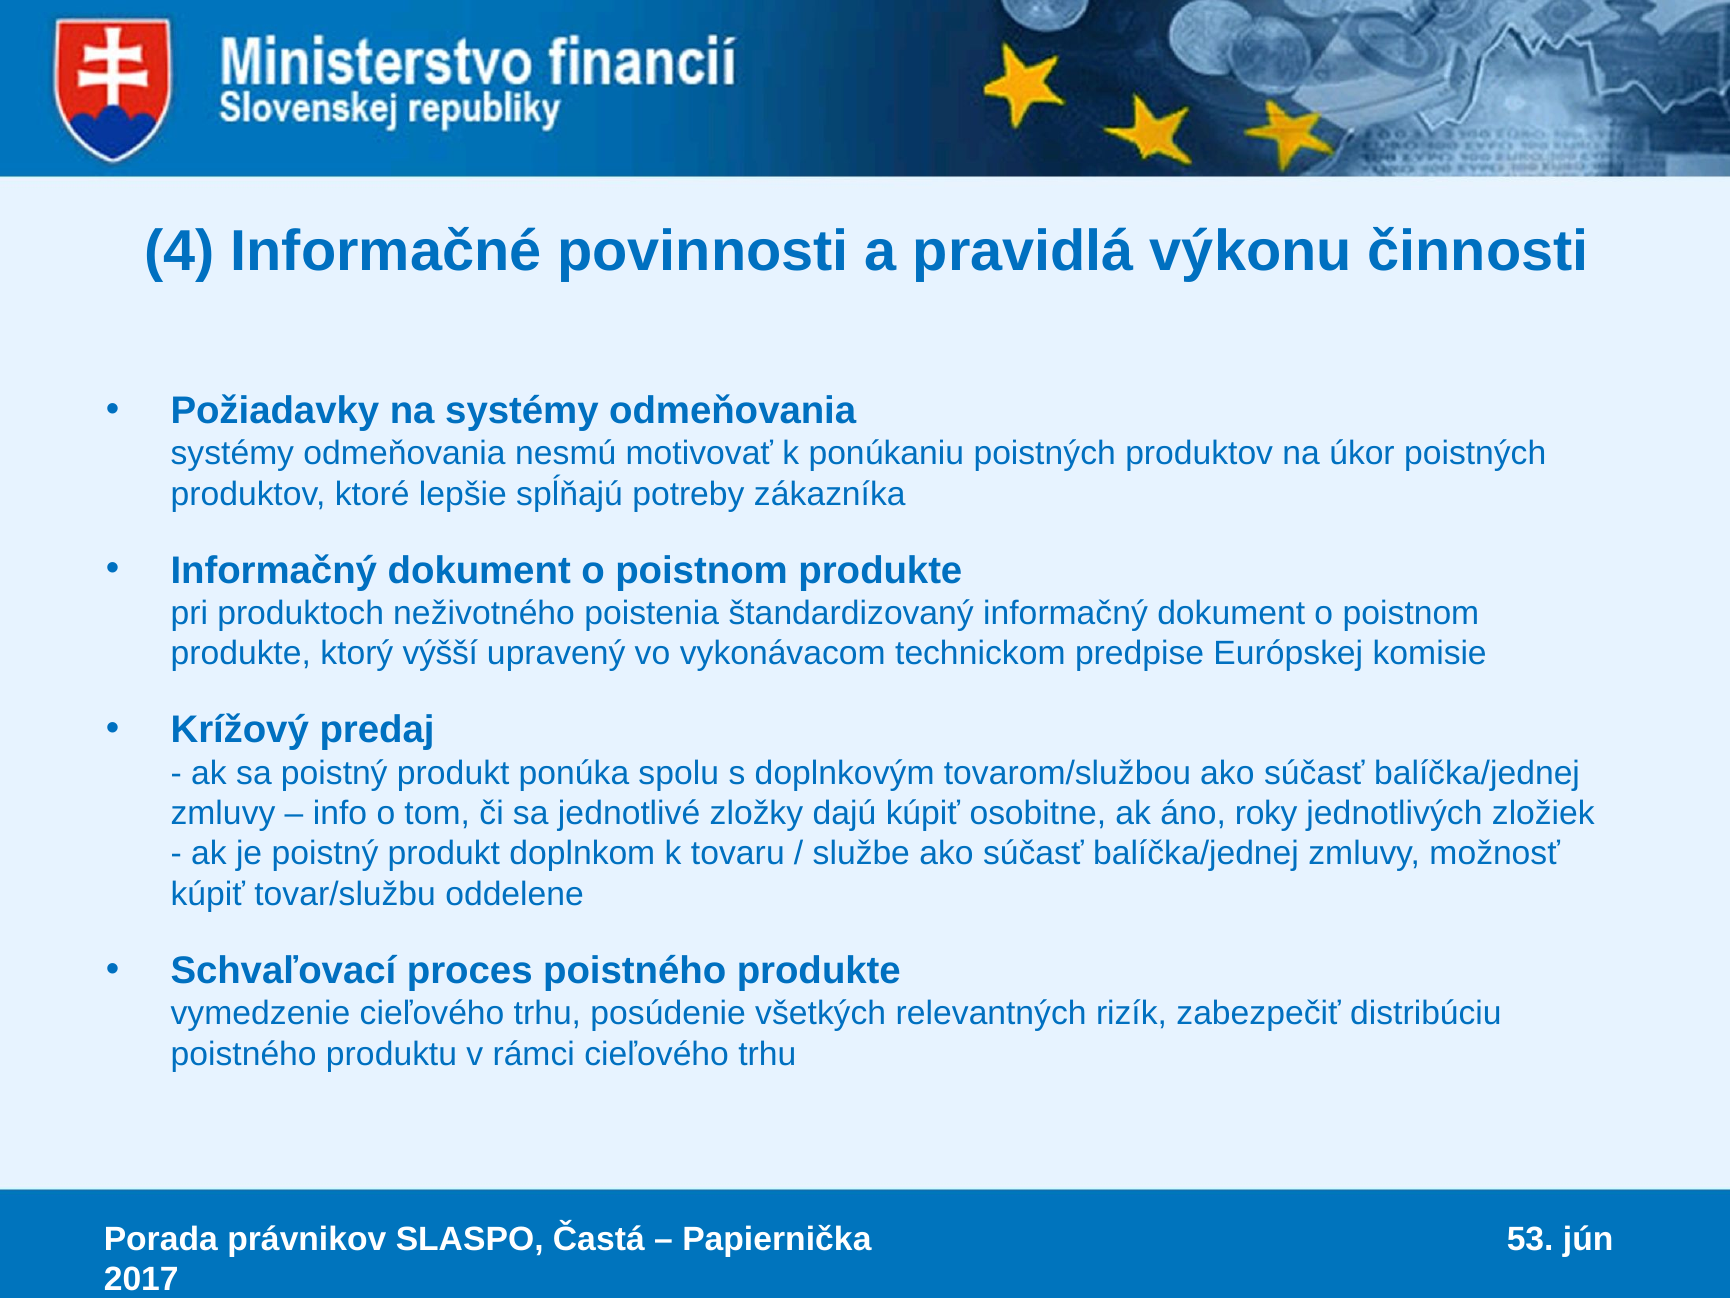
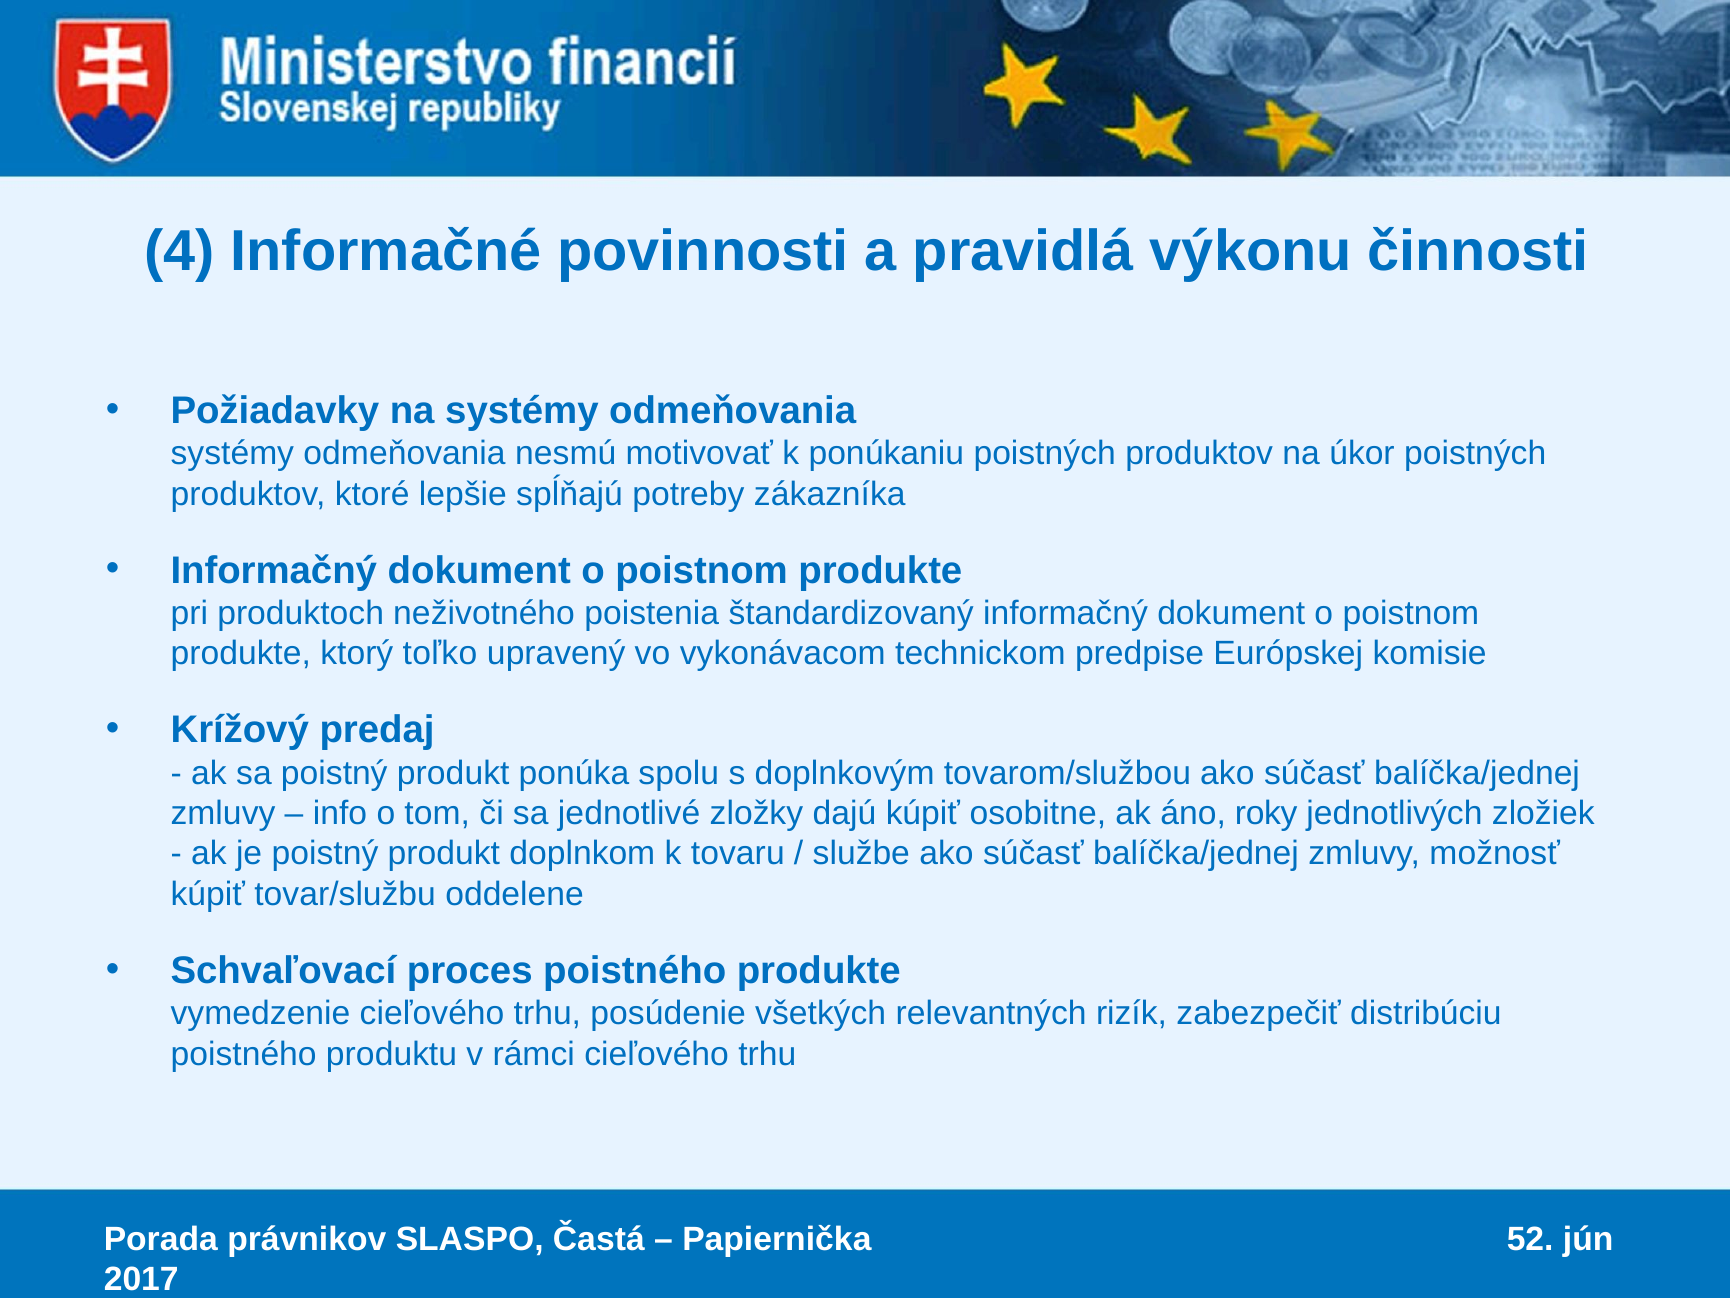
výšší: výšší -> toľko (440, 654)
53: 53 -> 52 (1530, 1239)
